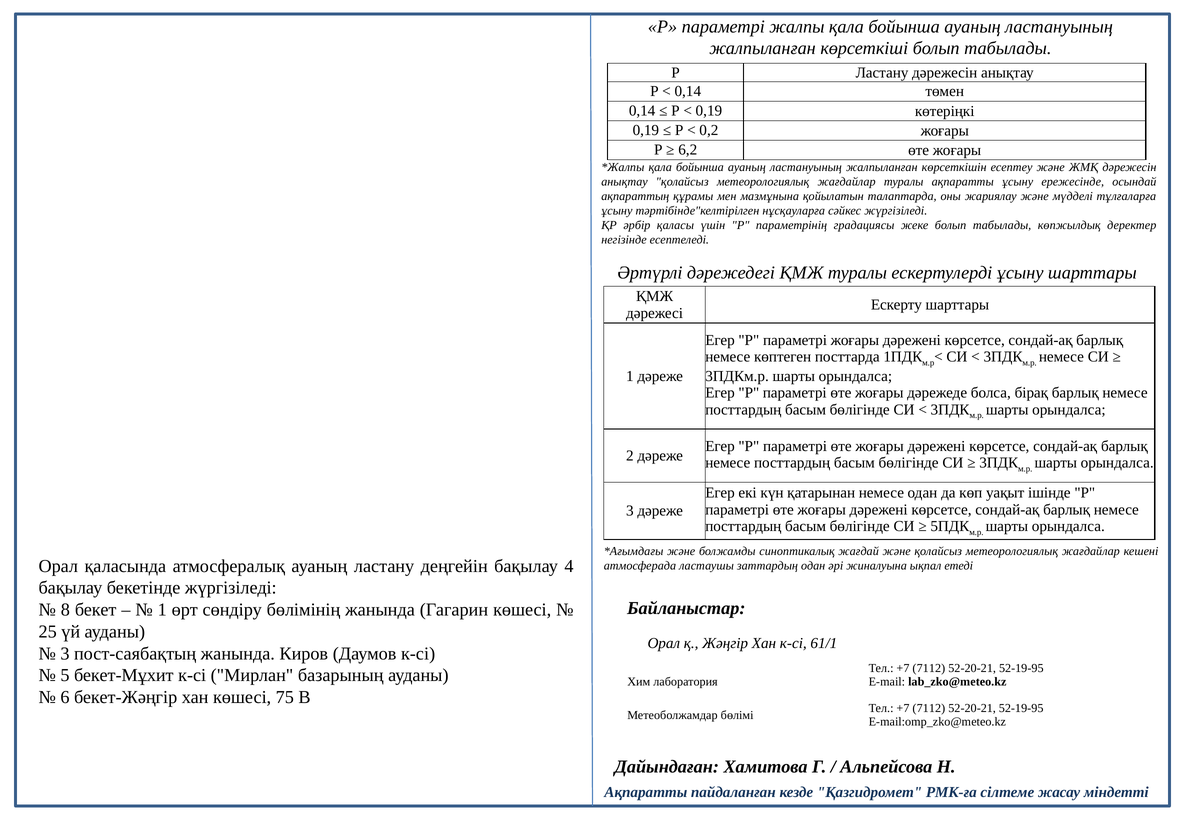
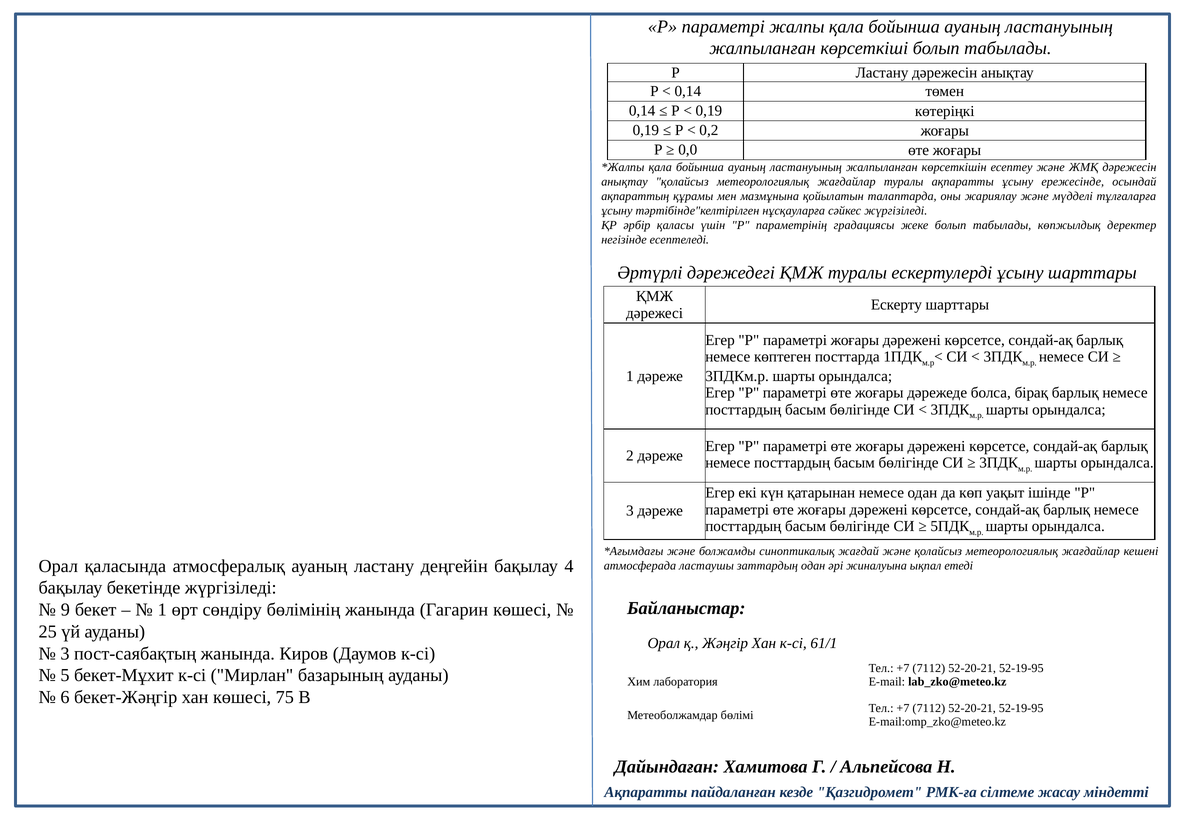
6,2: 6,2 -> 0,0 (688, 150)
8: 8 -> 9 (65, 610)
